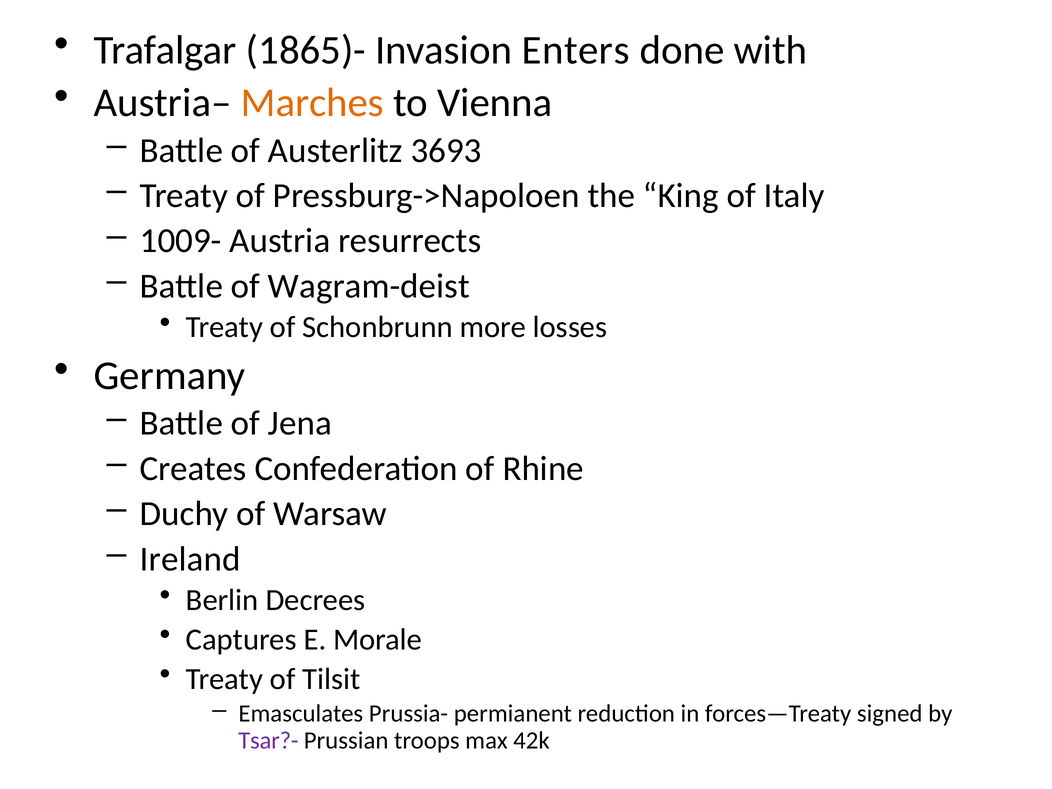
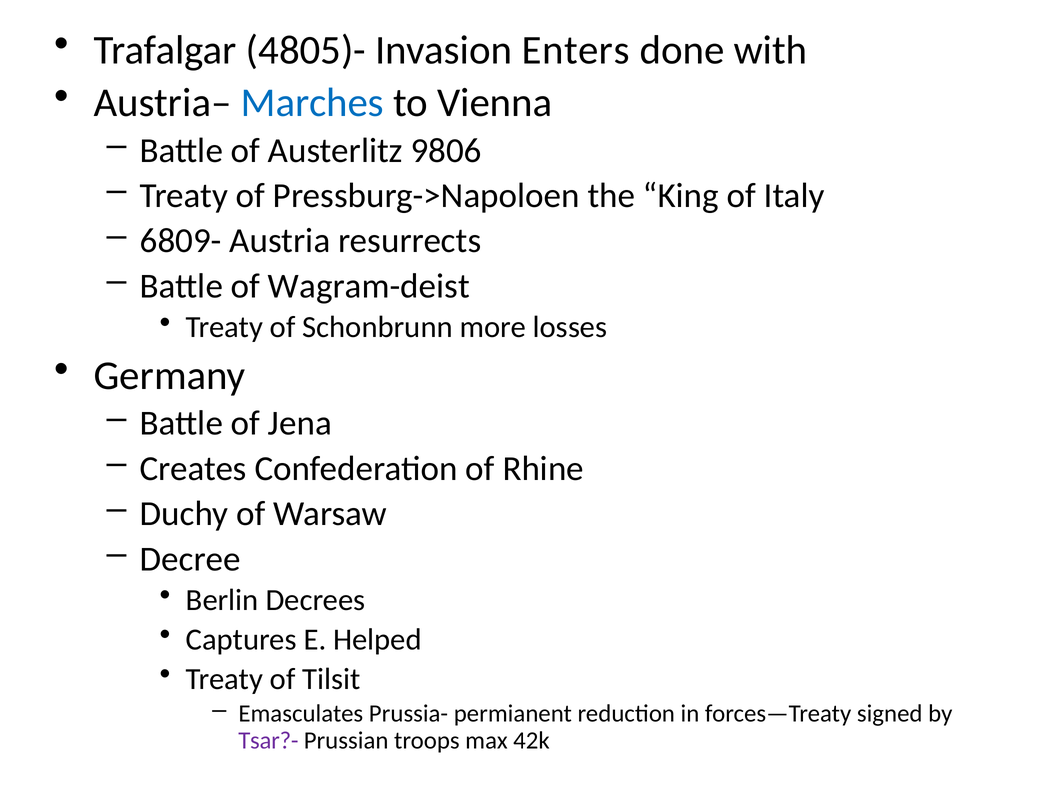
1865)-: 1865)- -> 4805)- (306, 50)
Marches colour: orange -> blue (312, 103)
3693: 3693 -> 9806 (446, 150)
1009-: 1009- -> 6809- (181, 241)
Ireland: Ireland -> Decree (190, 559)
Morale: Morale -> Helped (377, 640)
